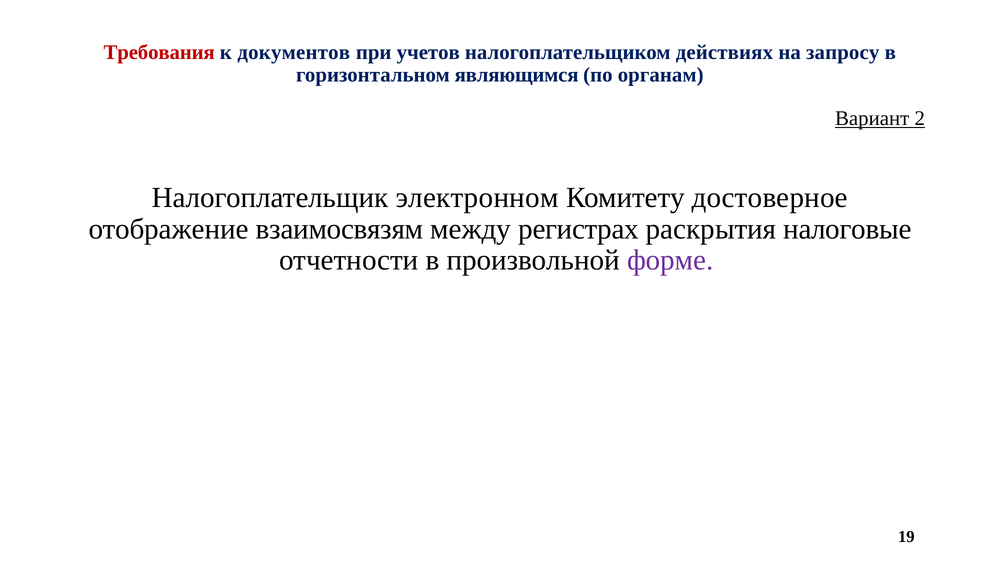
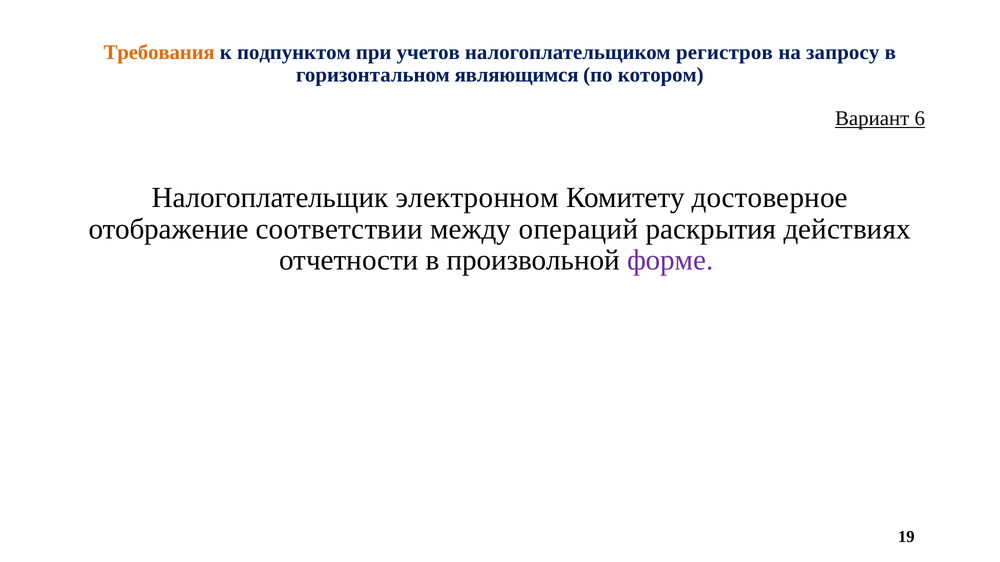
Требования colour: red -> orange (159, 52)
документов: документов -> подпунктом (294, 52)
действиях: действиях -> регистров (724, 52)
органам: органам -> котором (661, 75)
2: 2 -> 6 (920, 118)
взаимосвязям: взаимосвязям -> соответствии (339, 229)
регистрах: регистрах -> операций (578, 229)
налоговые: налоговые -> действиях (847, 229)
